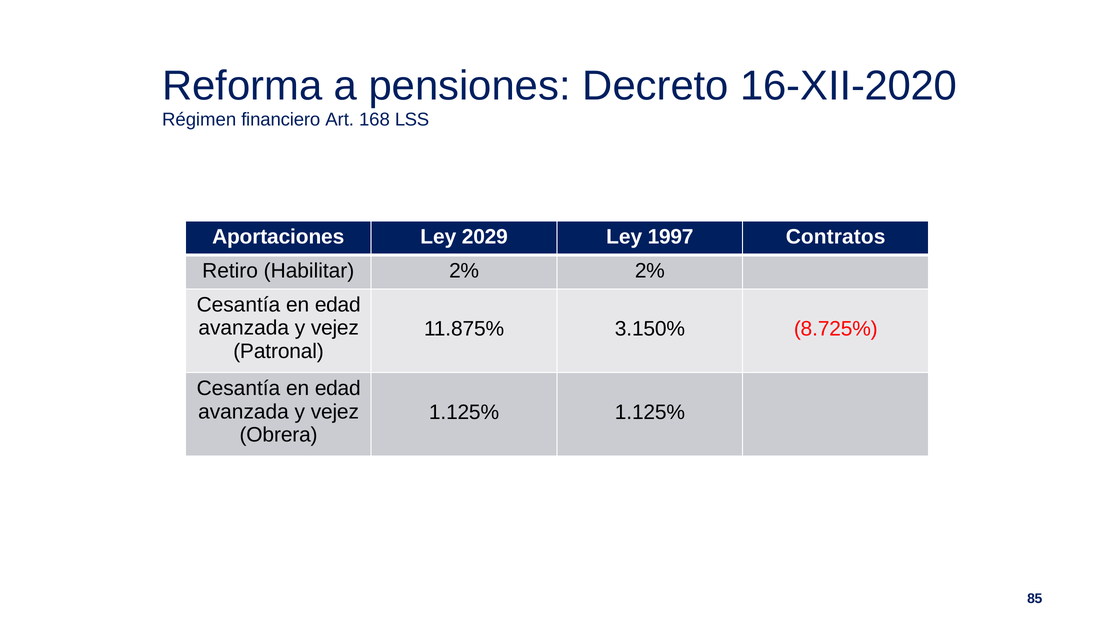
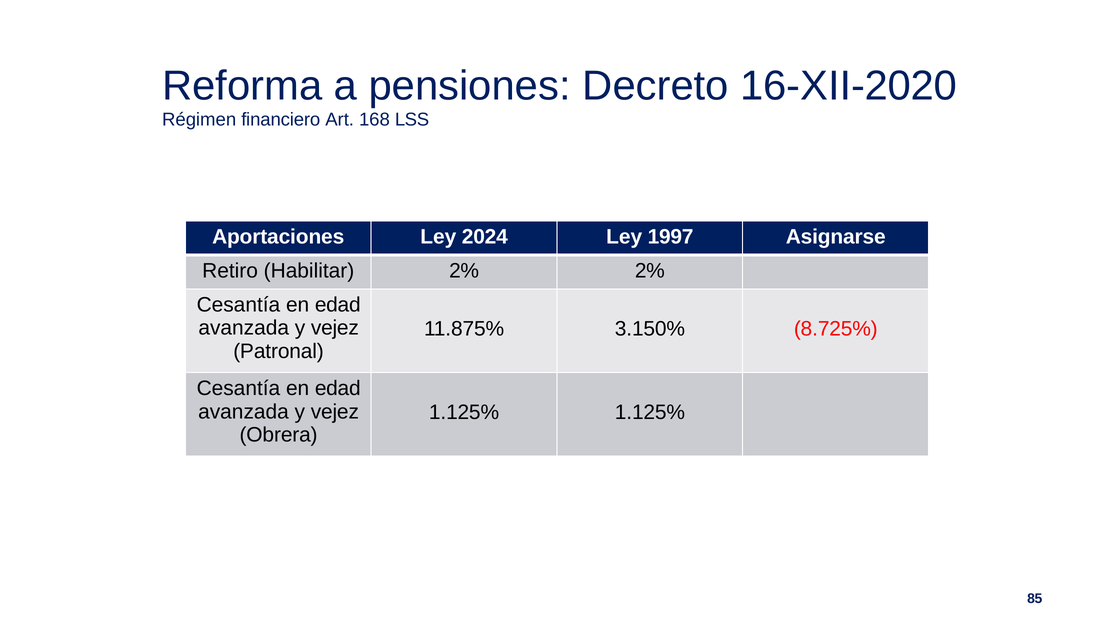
2029: 2029 -> 2024 (485, 237)
Contratos: Contratos -> Asignarse (836, 237)
